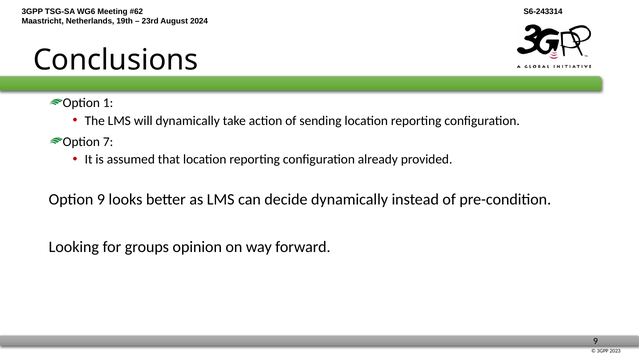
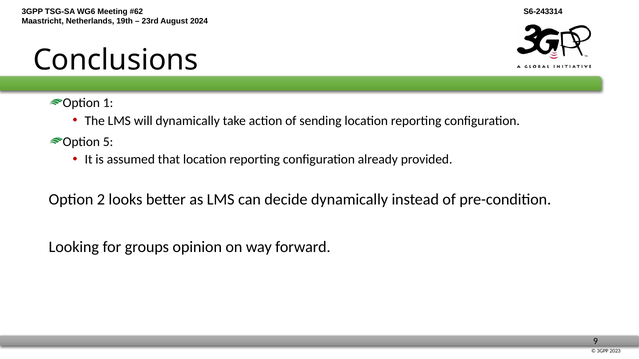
7: 7 -> 5 (108, 142)
Option 9: 9 -> 2 (101, 200)
